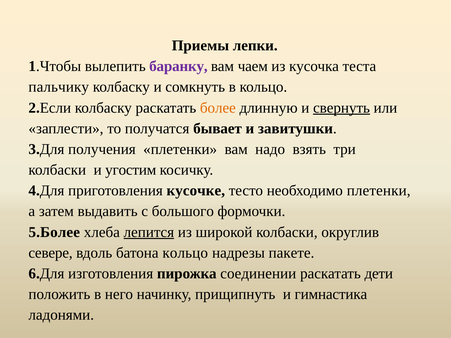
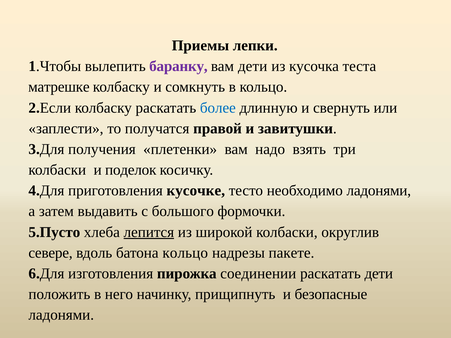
вам чаем: чаем -> дети (253, 66)
пальчику: пальчику -> матрешке (59, 87)
более colour: orange -> blue (218, 108)
свернуть underline: present -> none (342, 108)
бывает: бывает -> правой (218, 129)
угостим: угостим -> поделок (131, 170)
необходимо плетенки: плетенки -> ладонями (379, 191)
5.Более: 5.Более -> 5.Пусто (54, 232)
гимнастика: гимнастика -> безопасные (331, 294)
